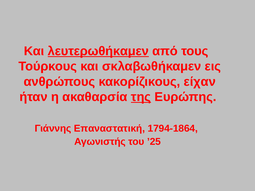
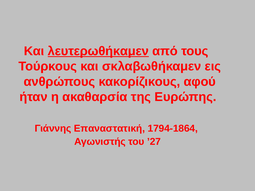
είχαν: είχαν -> αφού (200, 82)
της underline: present -> none (141, 97)
’25: ’25 -> ’27 (154, 142)
